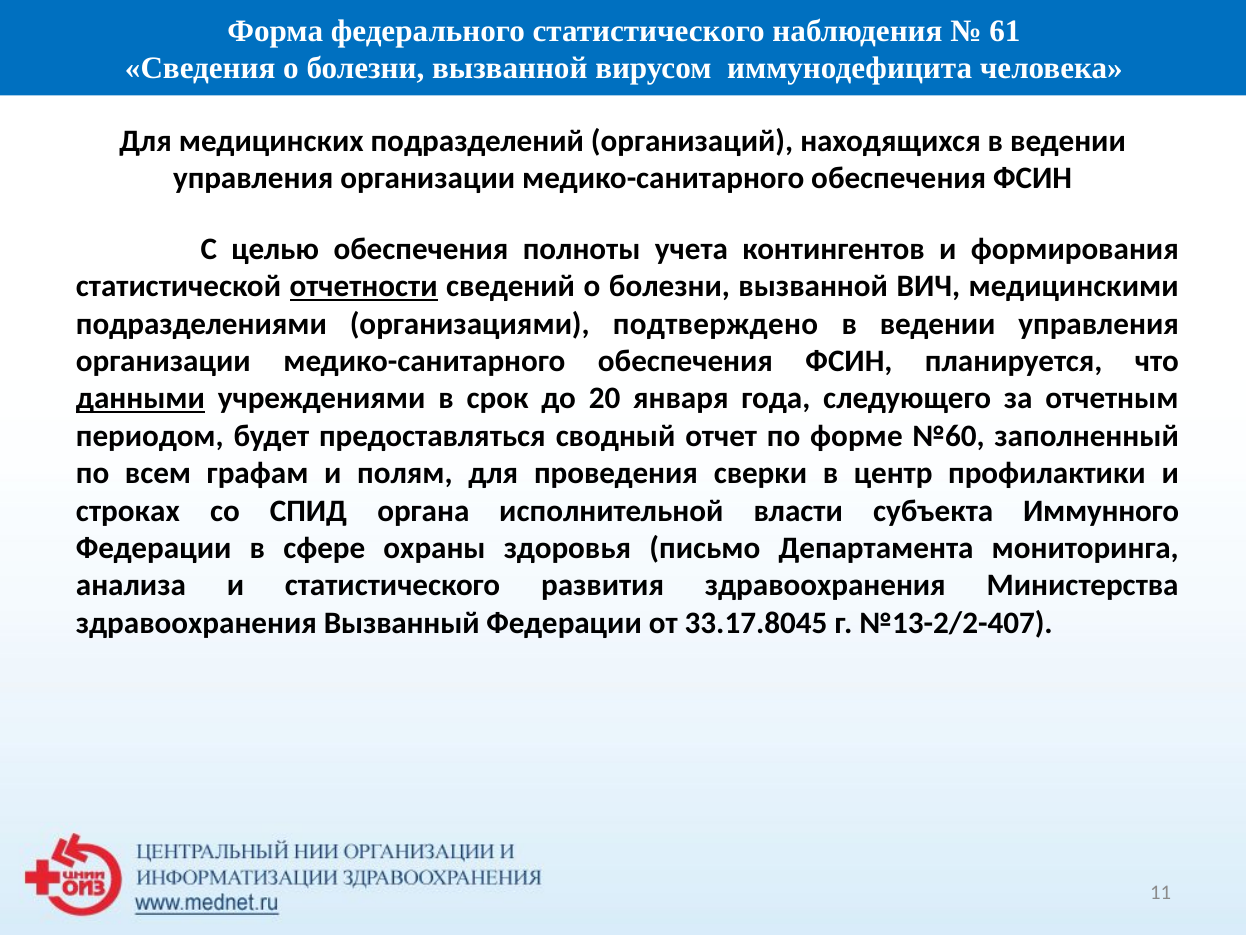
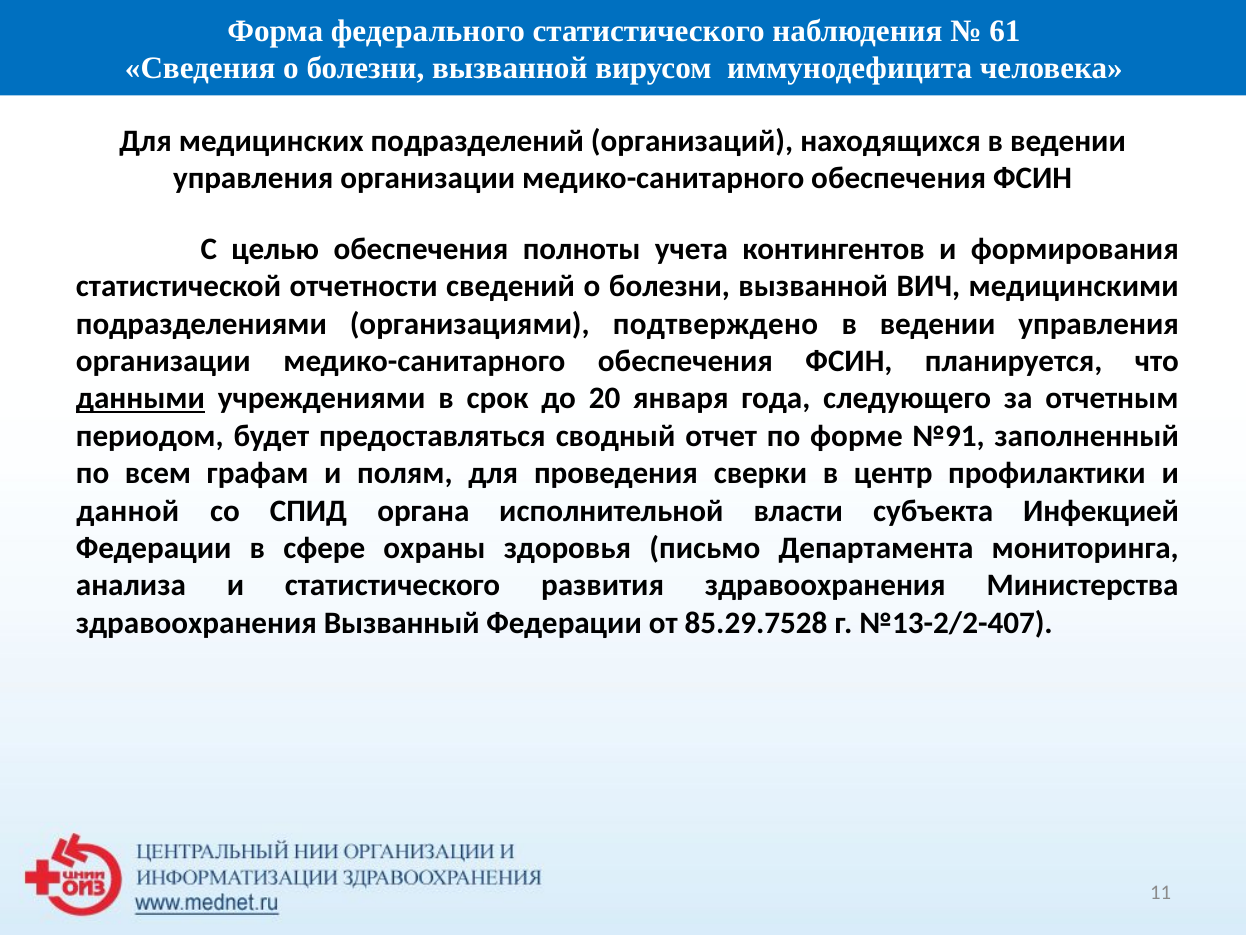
отчетности underline: present -> none (364, 286)
№60: №60 -> №91 (949, 436)
строках: строках -> данной (128, 511)
Иммунного: Иммунного -> Инфекцией (1101, 511)
33.17.8045: 33.17.8045 -> 85.29.7528 (756, 623)
